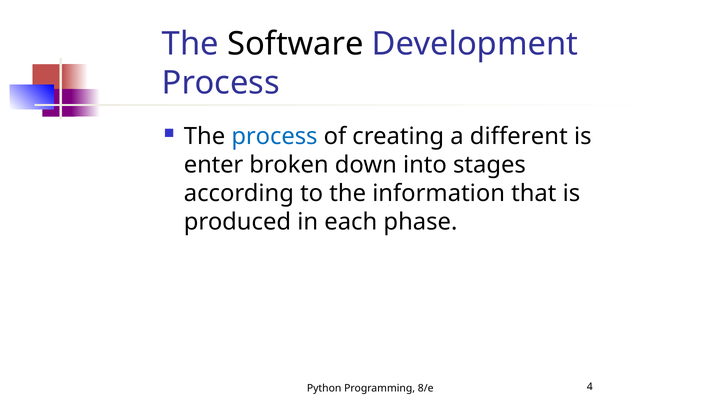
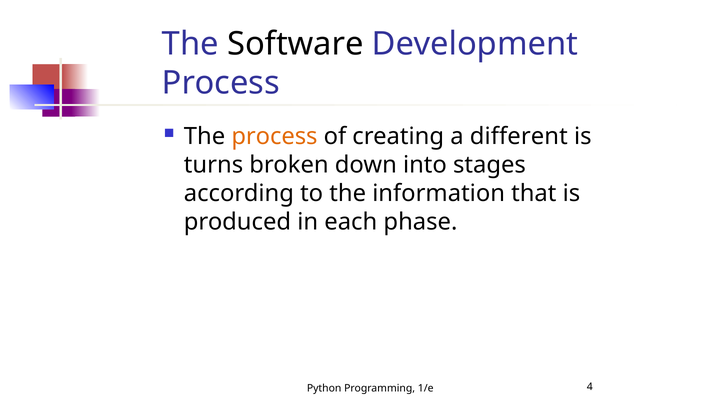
process colour: blue -> orange (274, 137)
enter: enter -> turns (214, 165)
8/e: 8/e -> 1/e (426, 389)
